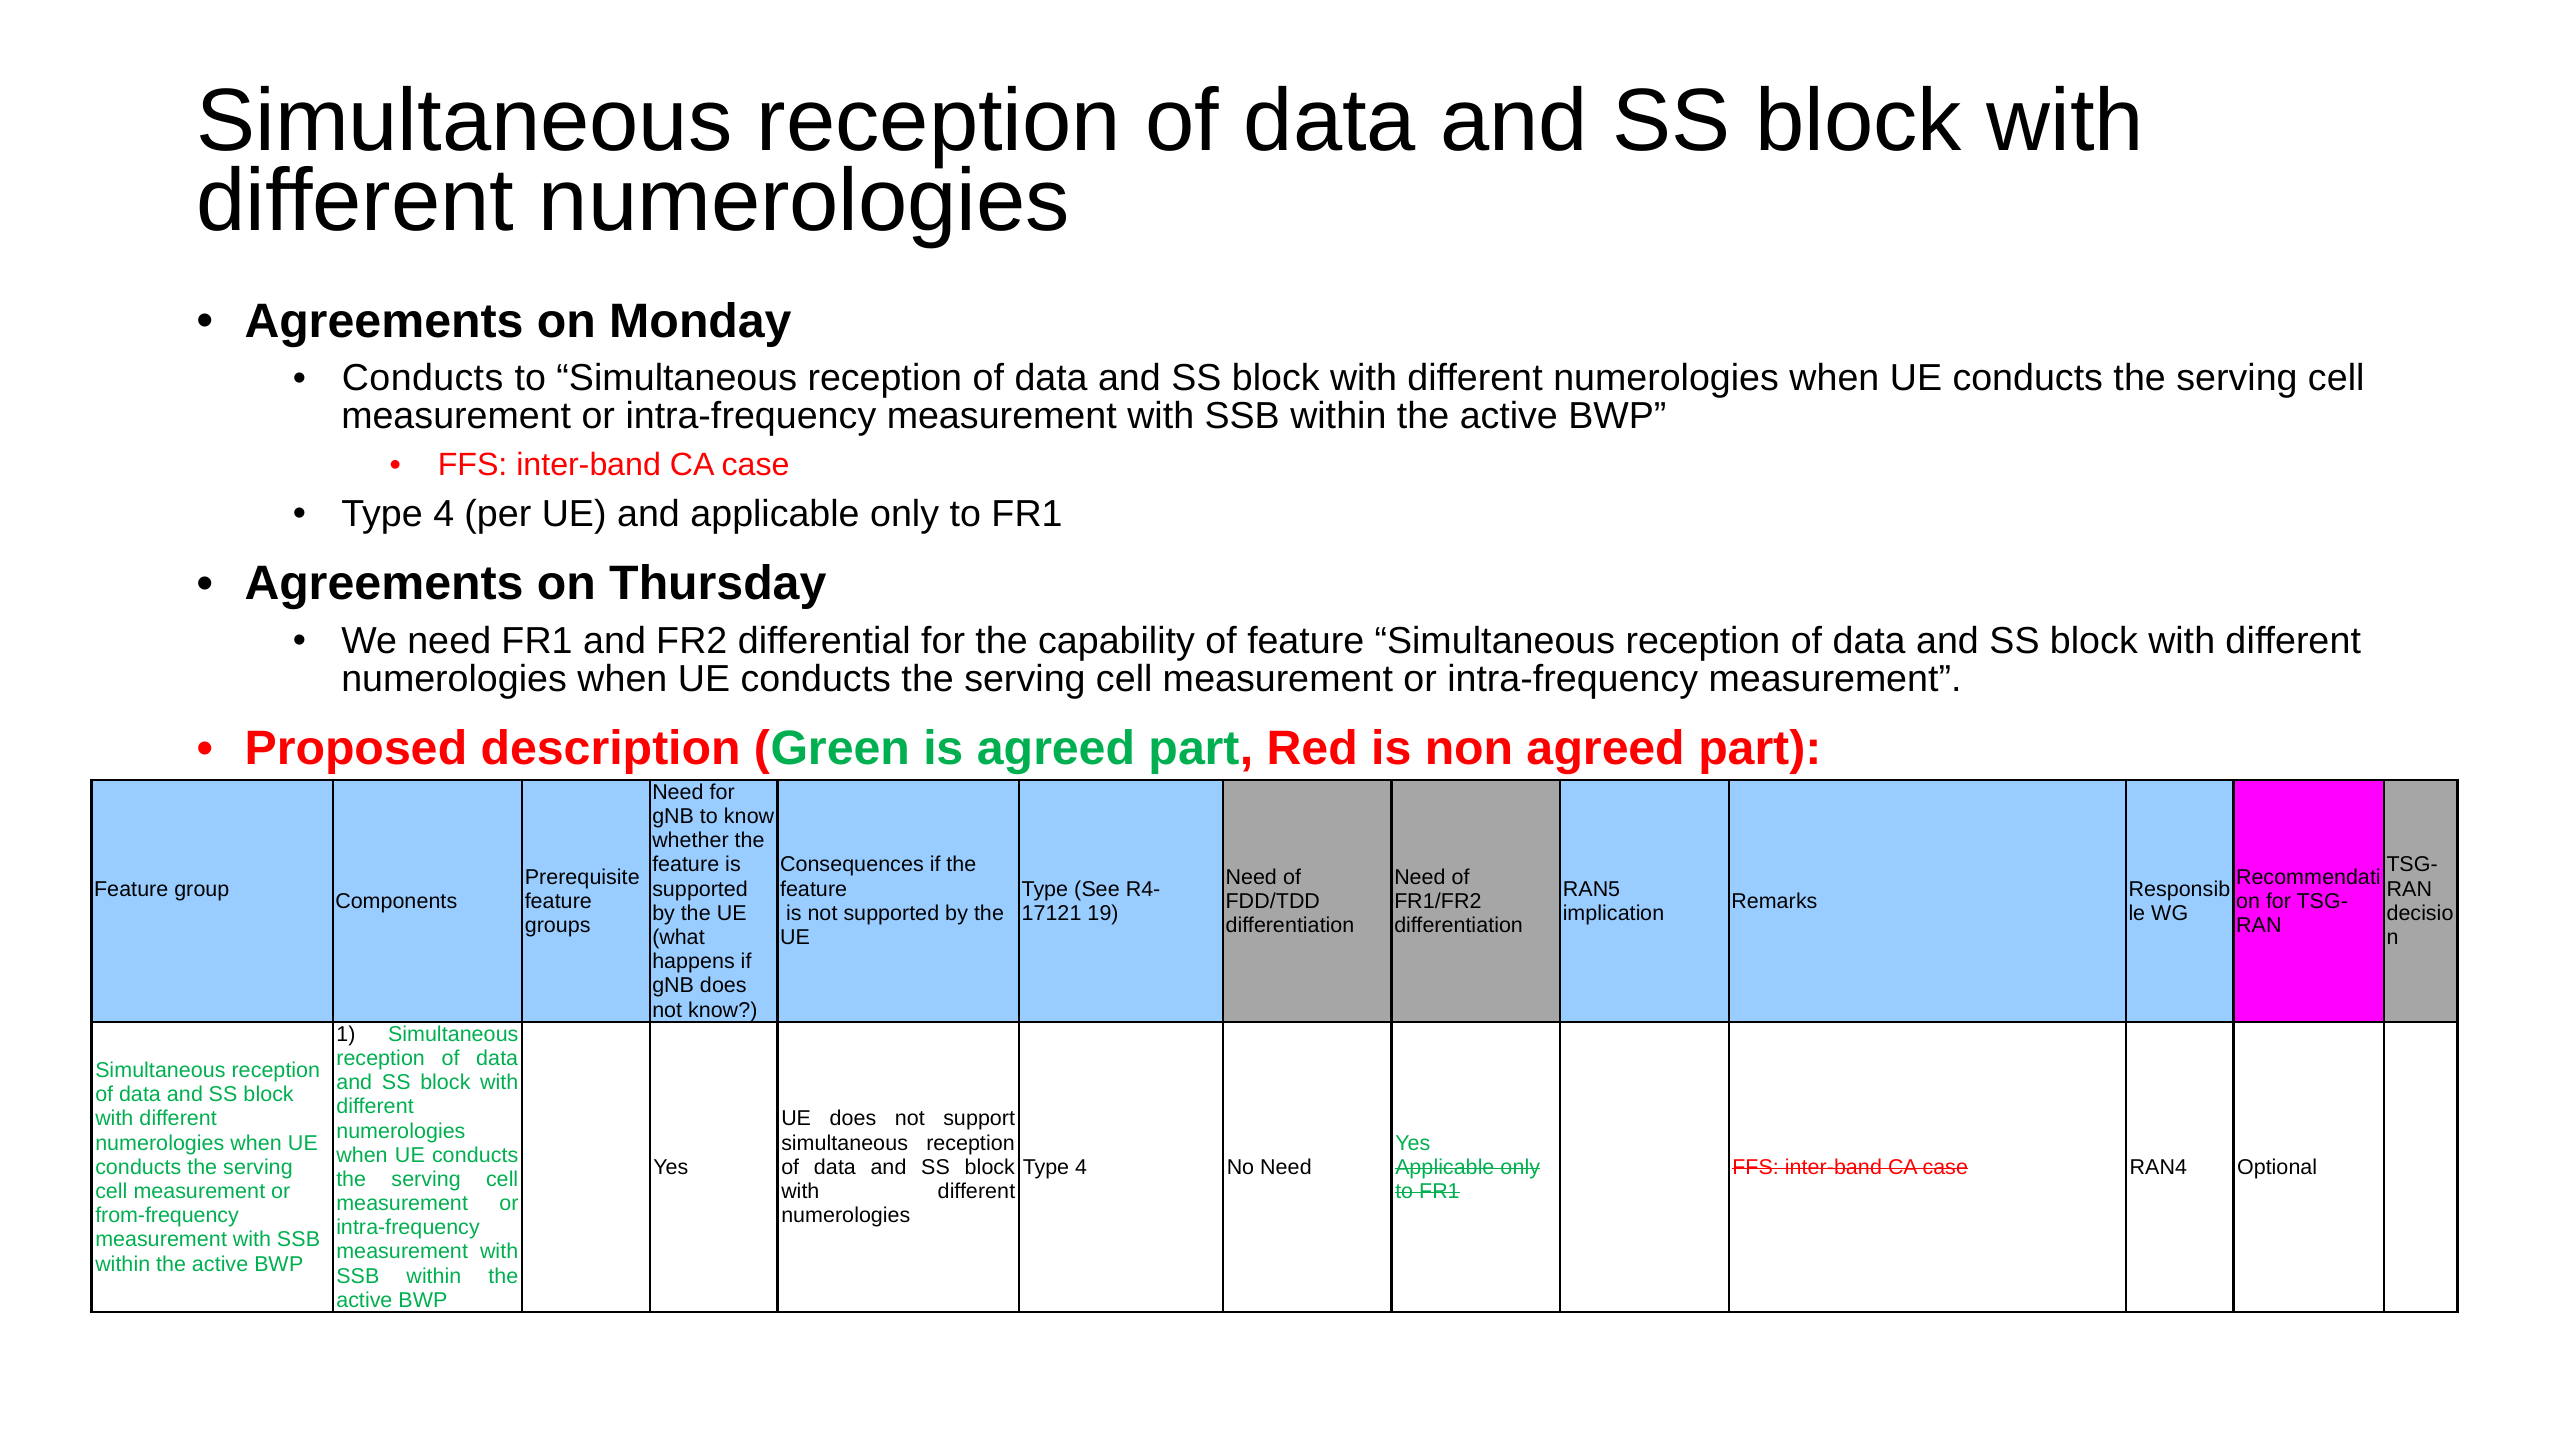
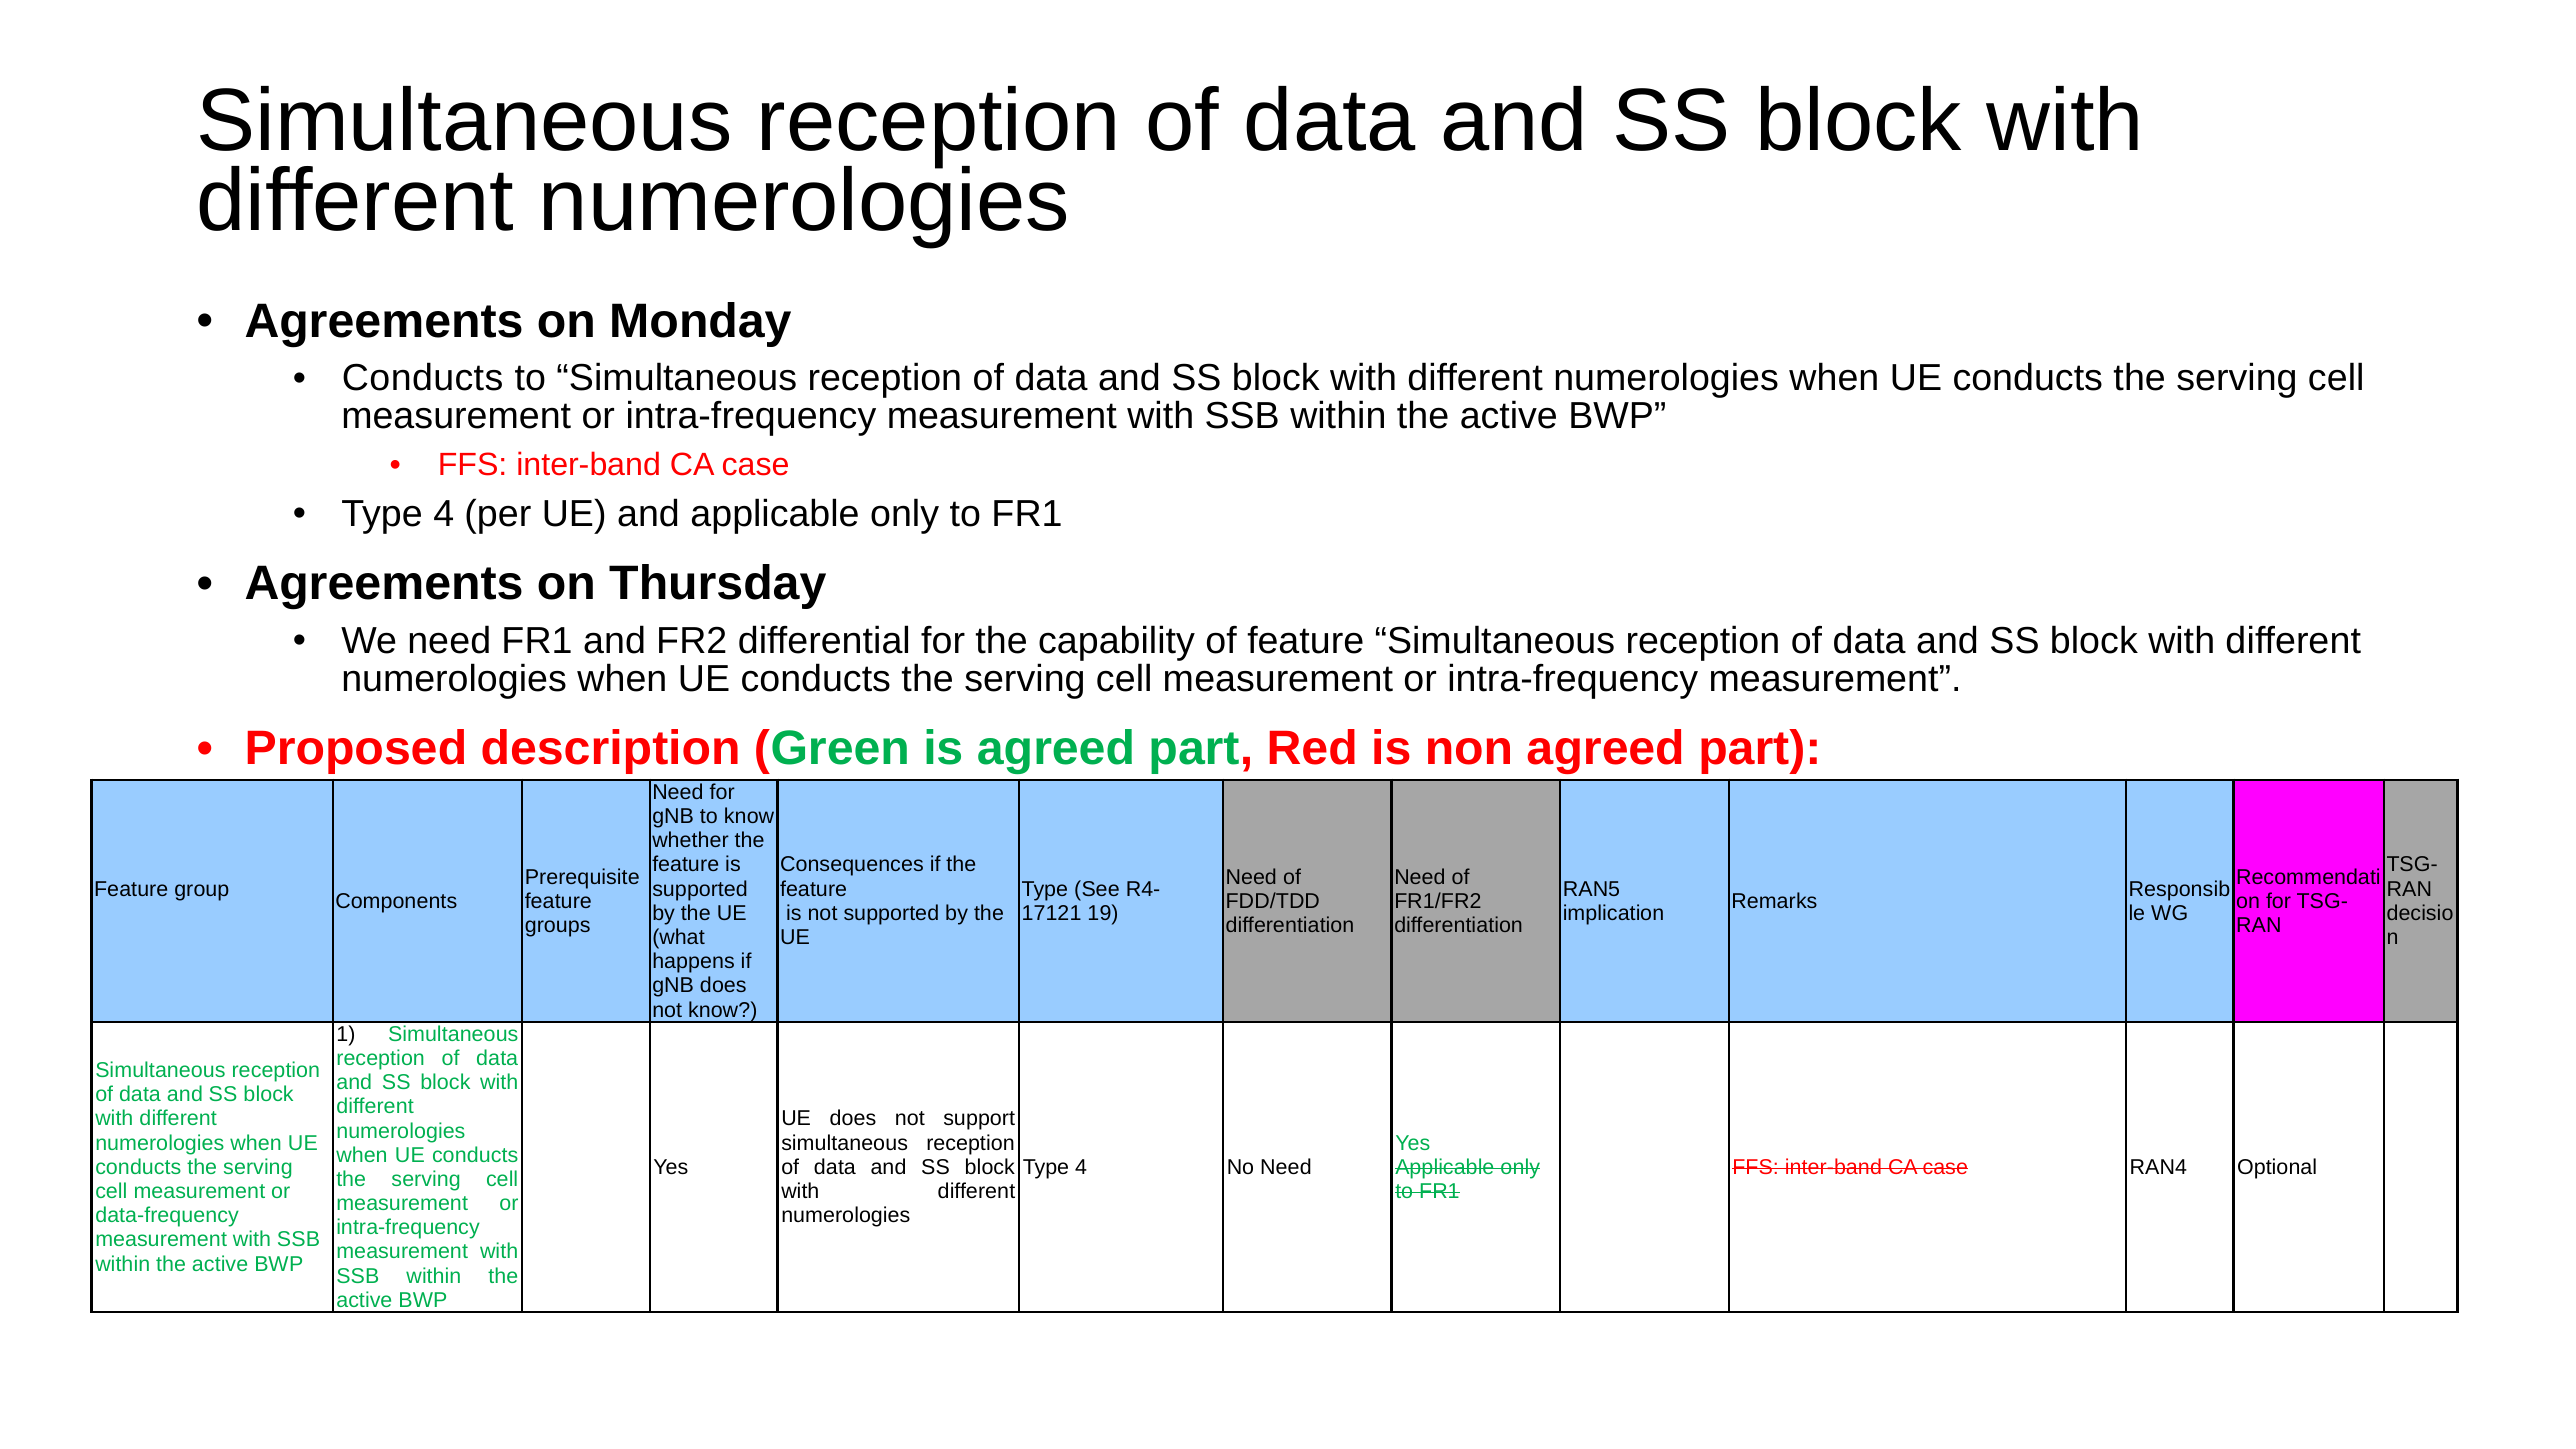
from-frequency: from-frequency -> data-frequency (167, 1216)
